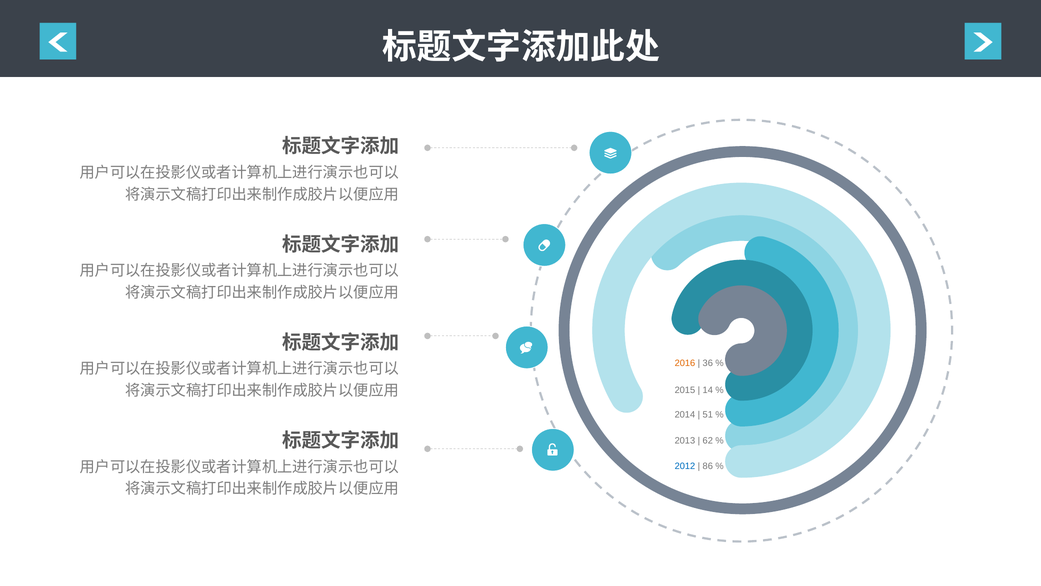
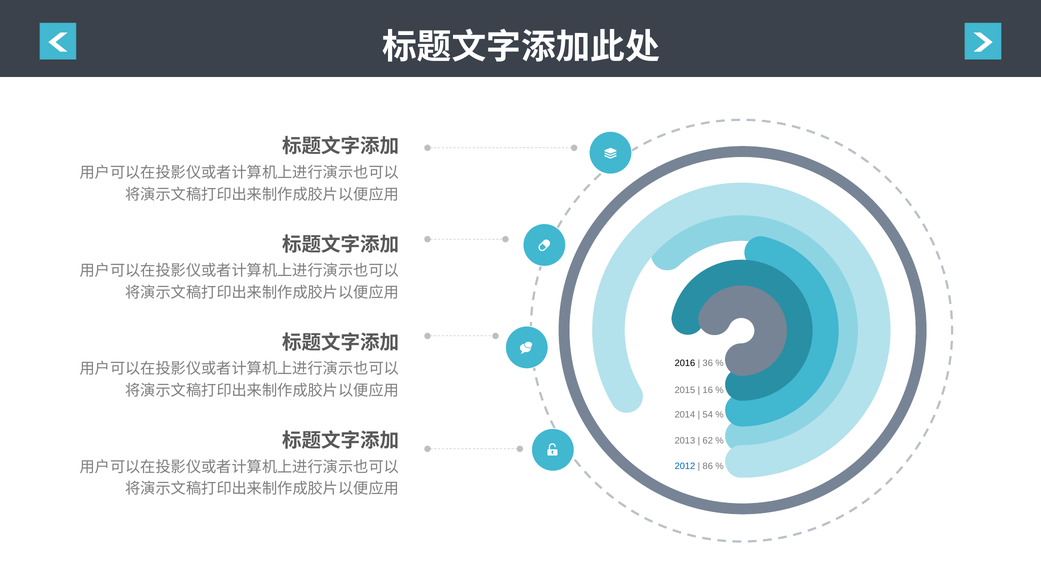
2016 colour: orange -> black (685, 363)
14: 14 -> 16 (708, 390)
51: 51 -> 54 (708, 414)
